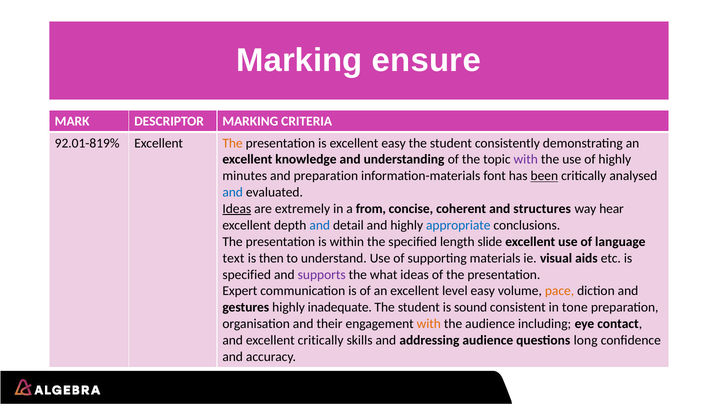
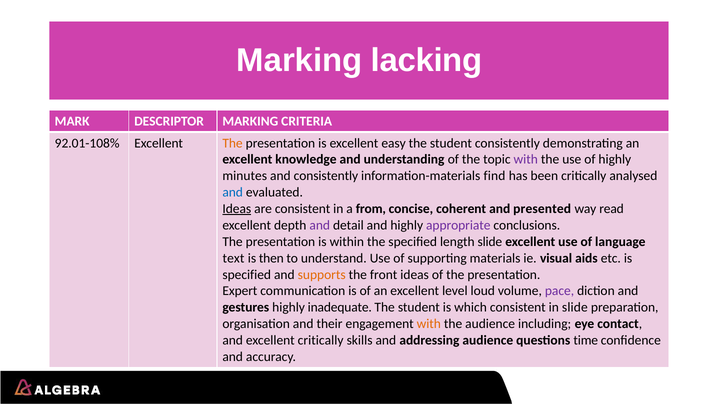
ensure: ensure -> lacking (427, 60)
92.01-819%: 92.01-819% -> 92.01-108% (87, 143)
and preparation: preparation -> consistently (326, 176)
font: font -> find (494, 176)
been underline: present -> none (544, 176)
are extremely: extremely -> consistent (303, 209)
structures: structures -> presented (542, 209)
hear: hear -> read (612, 209)
and colour: blue -> purple (320, 225)
appropriate colour: blue -> purple (458, 225)
supports colour: purple -> orange (322, 274)
what: what -> front (384, 274)
level easy: easy -> loud (483, 291)
pace colour: orange -> purple (560, 291)
sound: sound -> which (471, 307)
in tone: tone -> slide (575, 307)
long: long -> time (586, 340)
